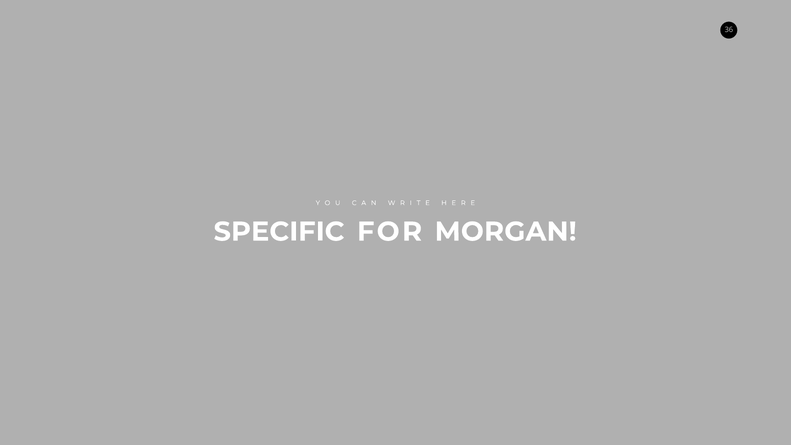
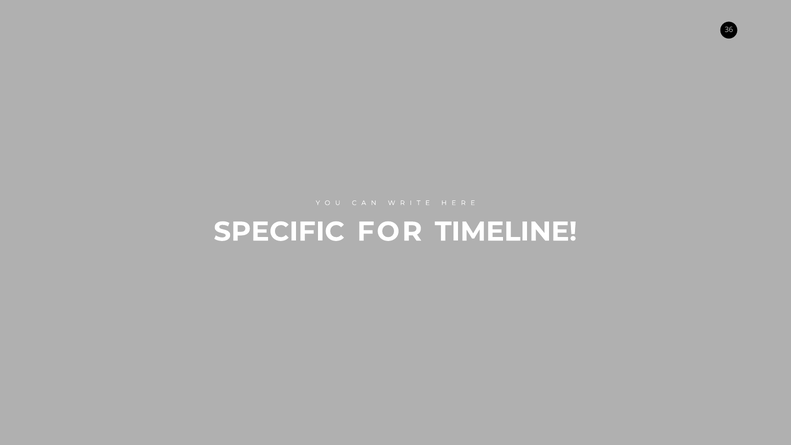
MORGAN: MORGAN -> TIMELINE (506, 232)
